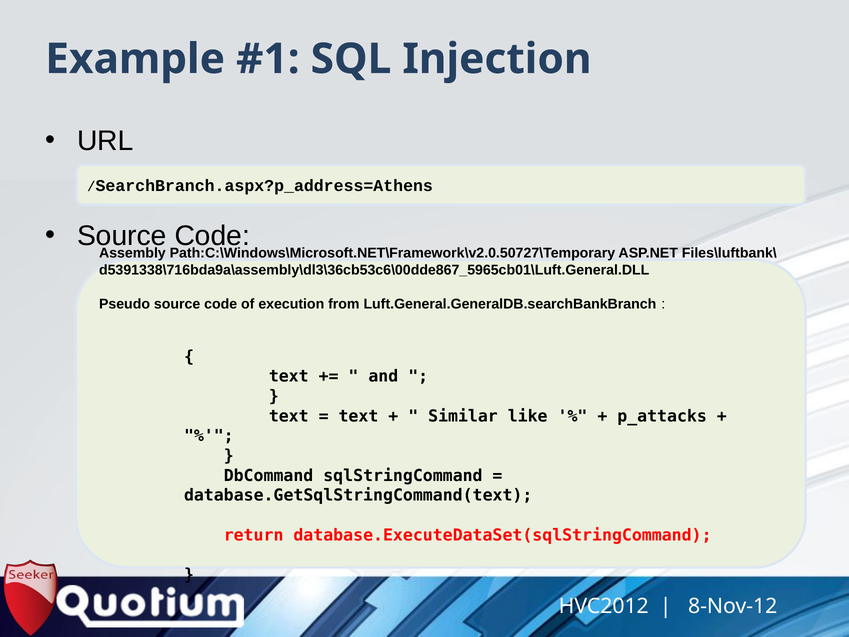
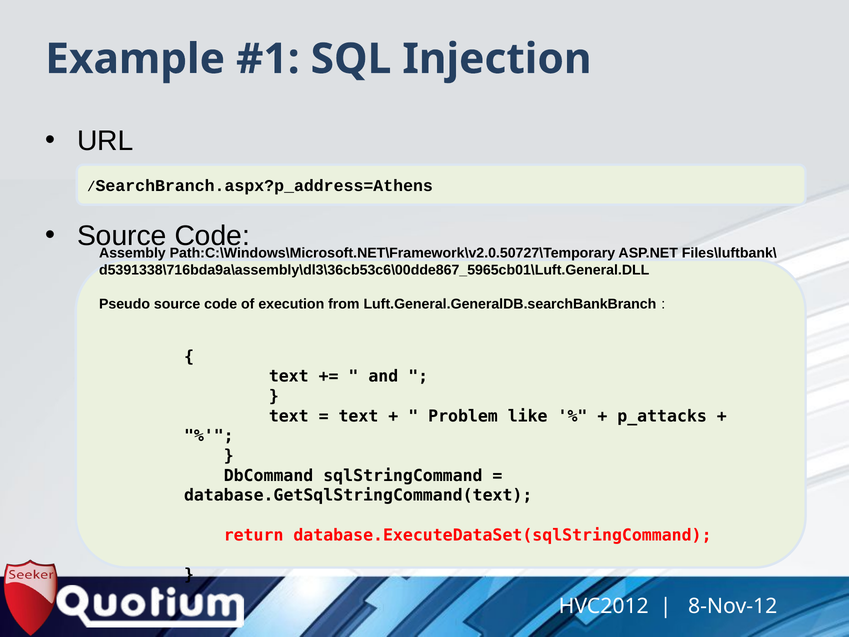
Similar: Similar -> Problem (463, 416)
